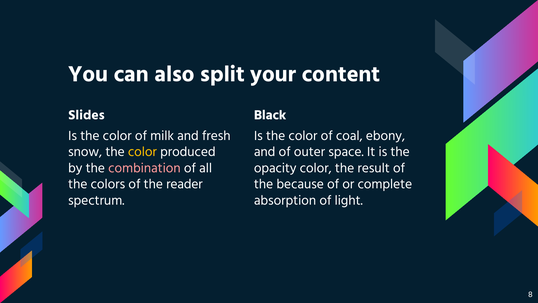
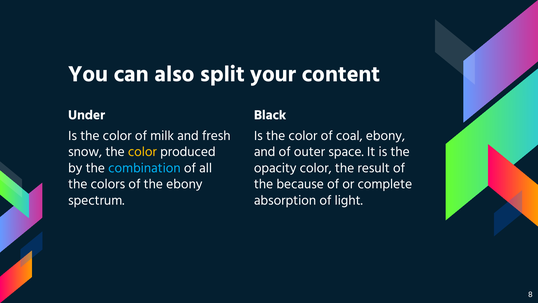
Slides: Slides -> Under (87, 115)
combination colour: pink -> light blue (144, 168)
the reader: reader -> ebony (184, 184)
